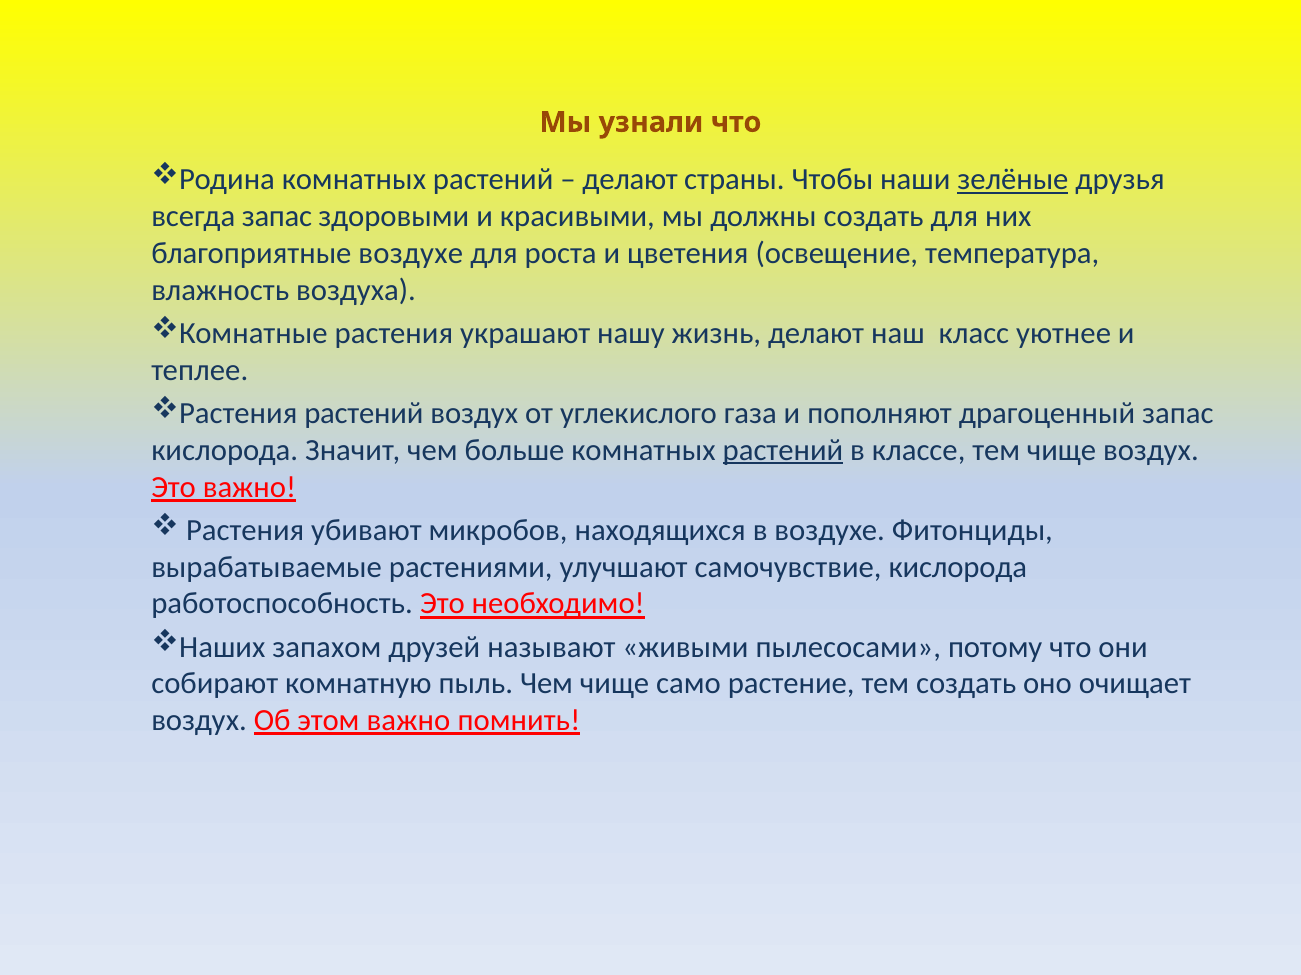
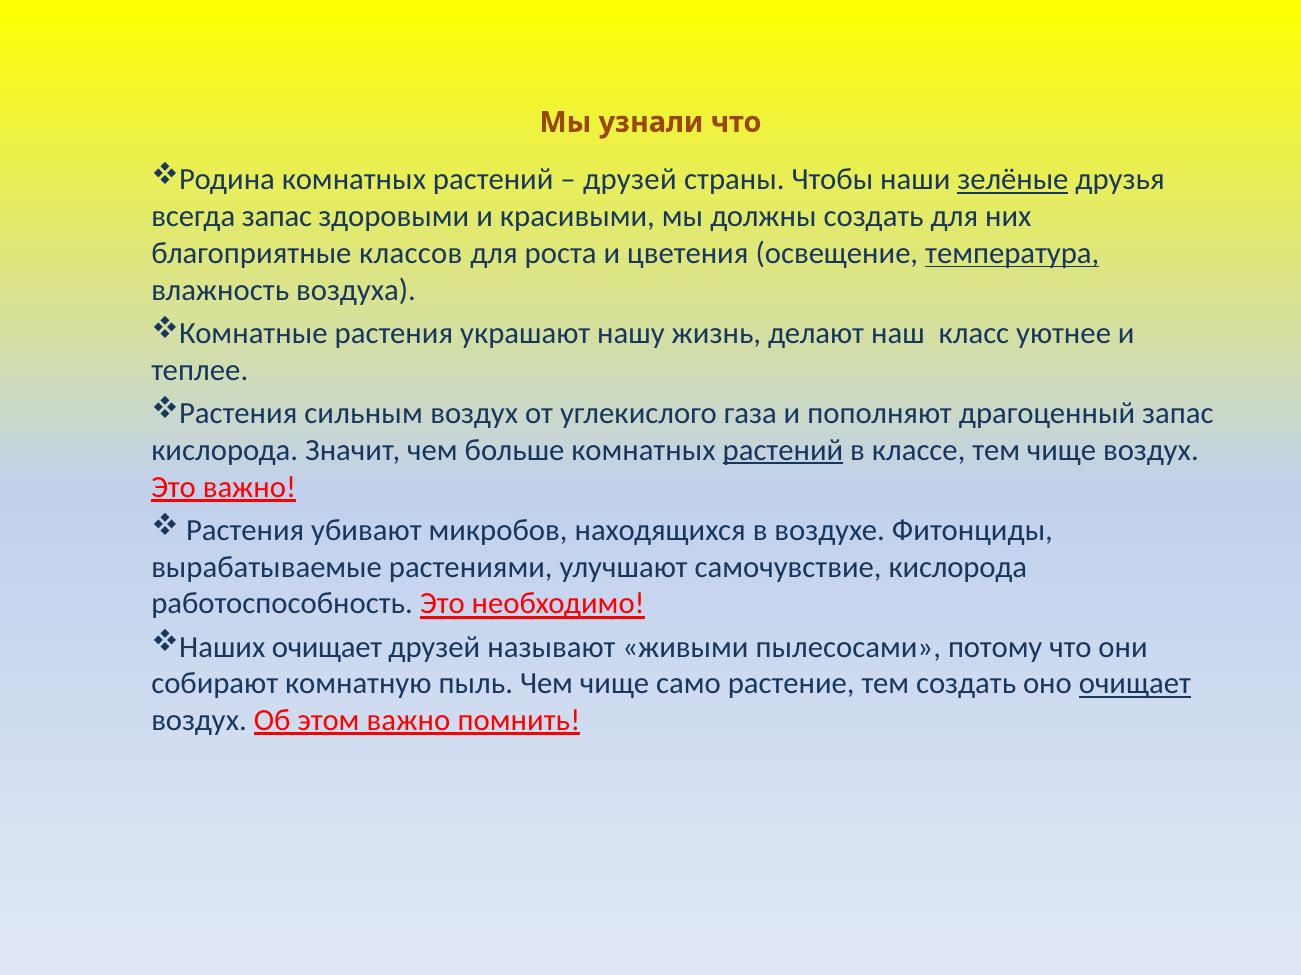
делают: делают -> друзей (630, 180)
благоприятные воздухе: воздухе -> классов (411, 253)
температура underline: none -> present (1012, 253)
Растения растений: растений -> сильным (364, 414)
Наших запахом: запахом -> очищает (327, 647)
очищает underline: none -> present (1135, 684)
